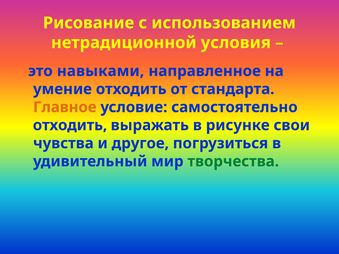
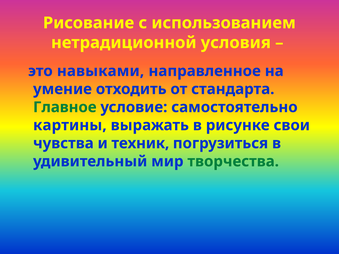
Главное colour: orange -> green (65, 107)
отходить: отходить -> картины (70, 125)
другое: другое -> техник (140, 143)
